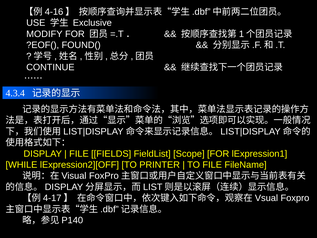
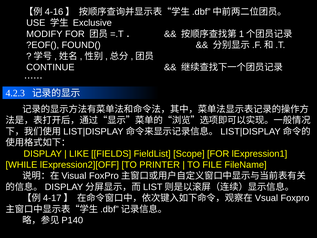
4.3.4: 4.3.4 -> 4.2.3 (15, 93)
FILE: FILE -> LIKE (79, 154)
